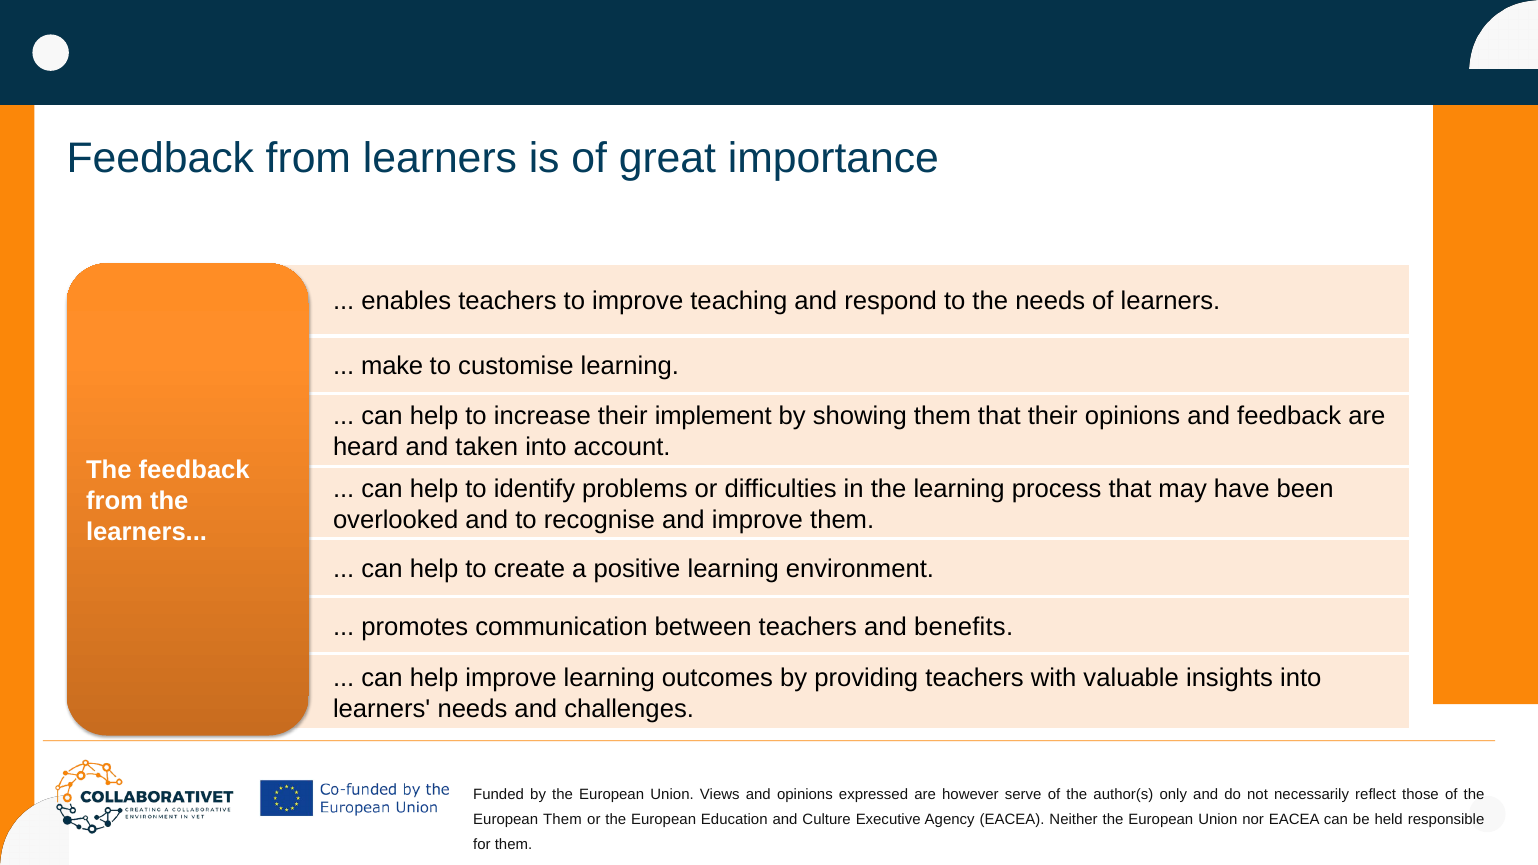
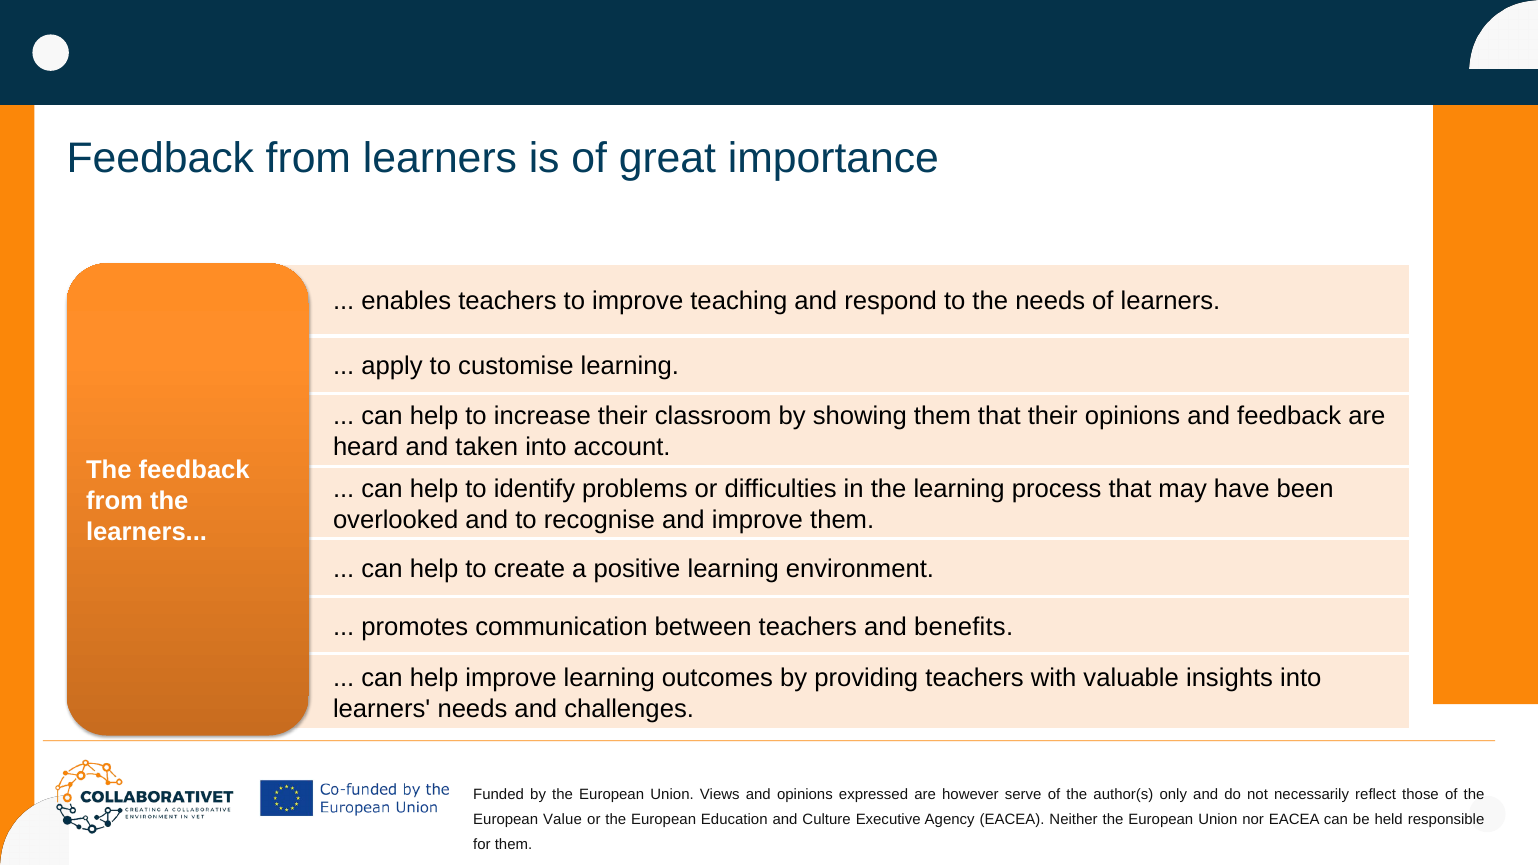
make: make -> apply (392, 367)
implement: implement -> classroom (713, 416)
European Them: Them -> Value (563, 820)
